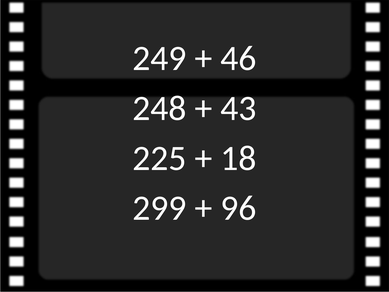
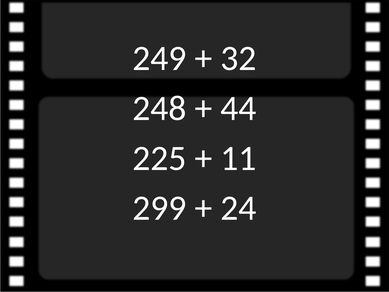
46: 46 -> 32 (238, 58)
43: 43 -> 44 (238, 108)
18: 18 -> 11 (238, 158)
96: 96 -> 24 (238, 208)
